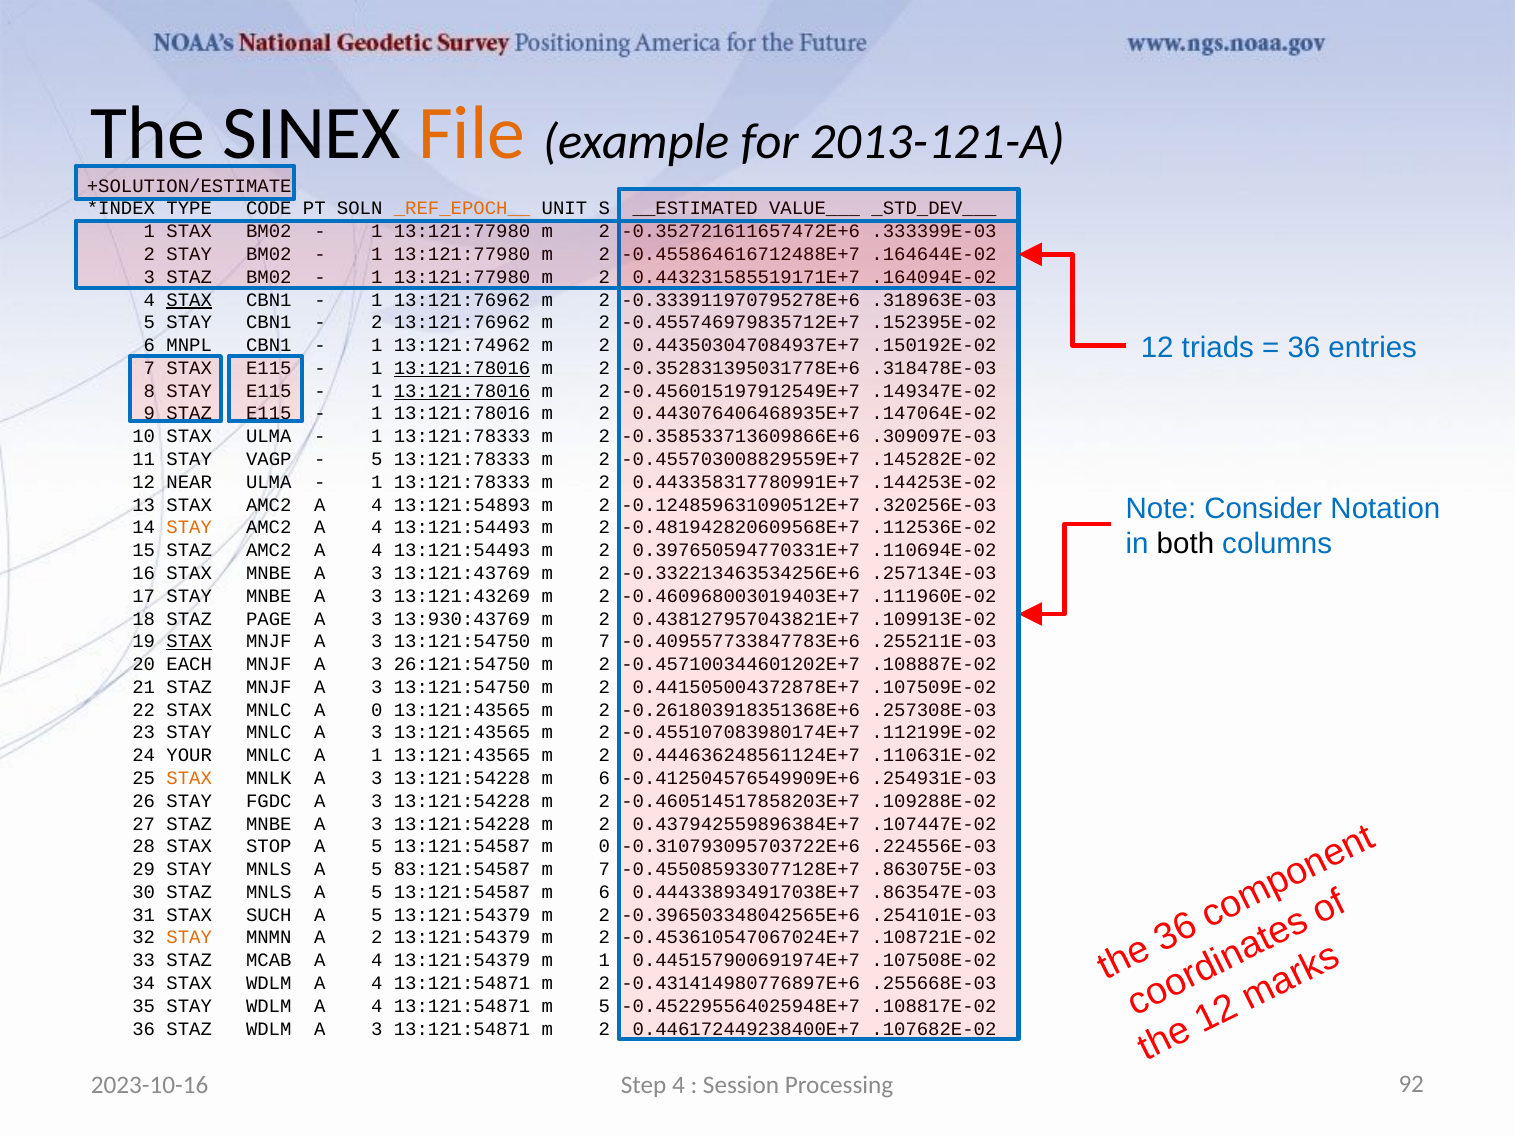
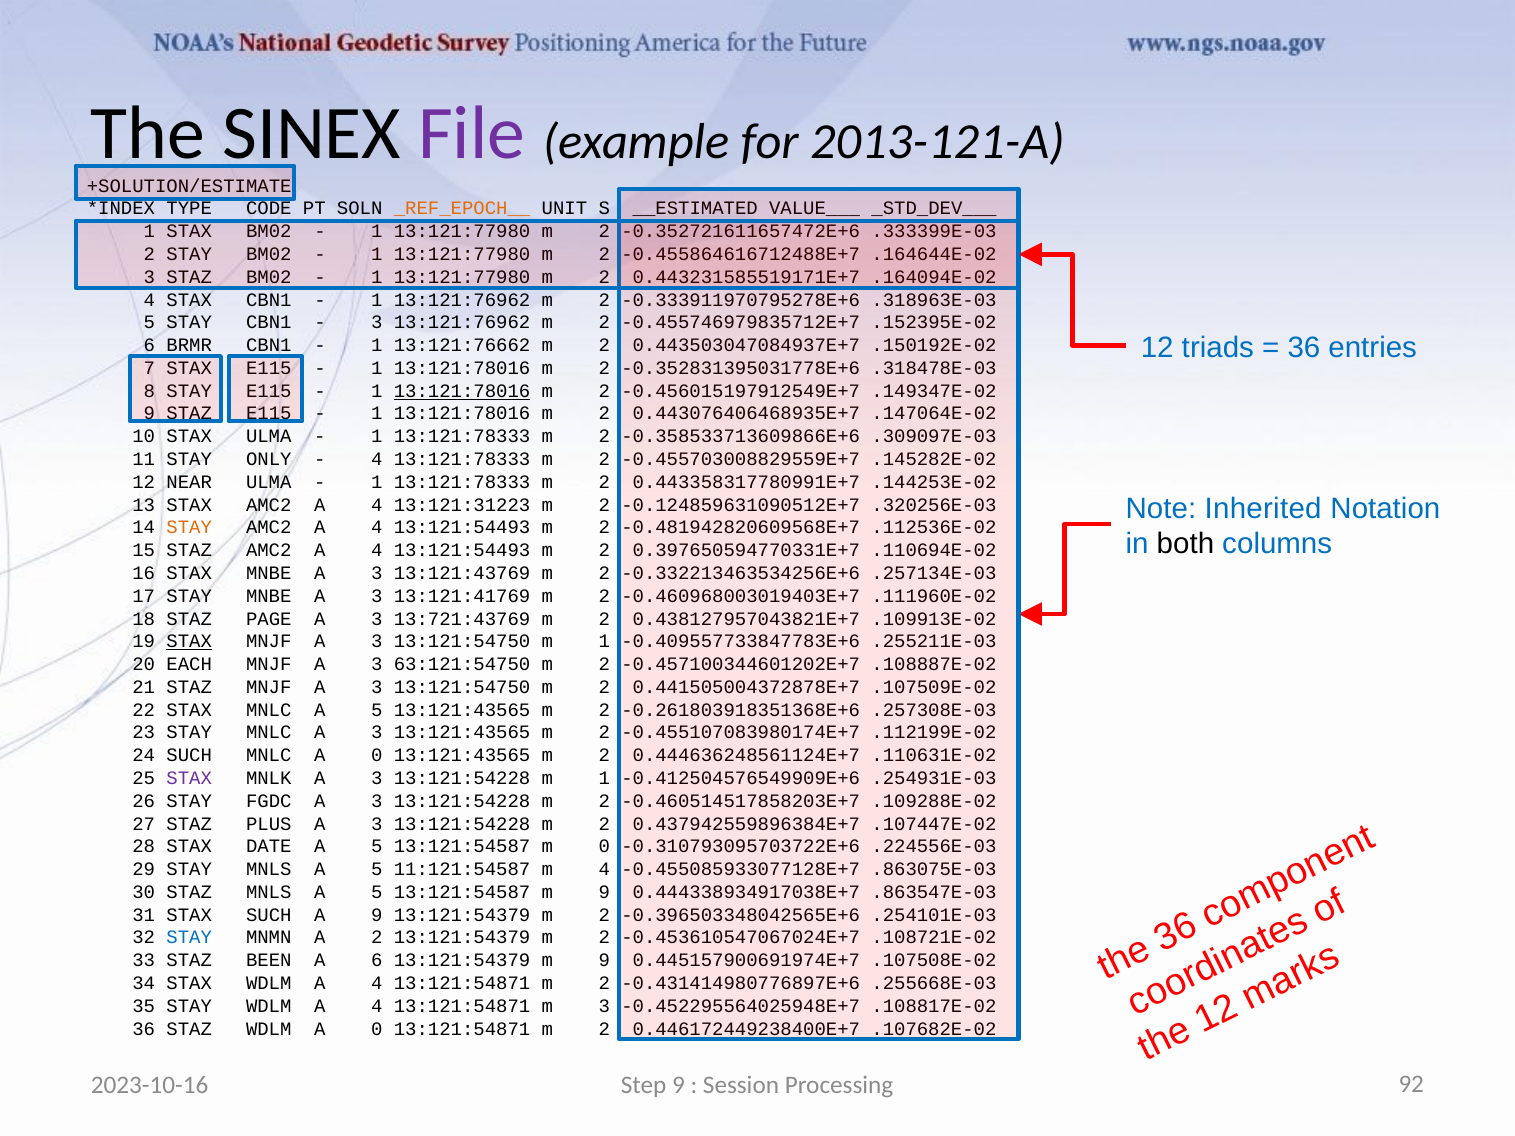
File colour: orange -> purple (472, 134)
STAX underline: present -> none (189, 300)
2: 2 -> 3 (377, 323)
MNPL: MNPL -> BRMR (189, 345)
13:121:74962: 13:121:74962 -> 13:121:76662 (462, 345)
13:121:78016 underline: present -> none (462, 368)
VAGP: VAGP -> ONLY (269, 459)
5: 5 -> 4 (377, 459)
Consider: Consider -> Inherited (1263, 509)
13:121:54893: 13:121:54893 -> 13:121:31223 (462, 505)
13:121:43269: 13:121:43269 -> 13:121:41769 (462, 596)
13:930:43769: 13:930:43769 -> 13:721:43769 (462, 619)
13:121:54750 m 7: 7 -> 1 (604, 642)
26:121:54750: 26:121:54750 -> 63:121:54750 (462, 664)
MNLC A 0: 0 -> 5 (377, 710)
24 YOUR: YOUR -> SUCH (189, 756)
MNLC A 1: 1 -> 0 (377, 756)
STAX colour: orange -> purple (189, 778)
13:121:54228 m 6: 6 -> 1 (604, 778)
STAZ MNBE: MNBE -> PLUS (269, 824)
STOP: STOP -> DATE (269, 847)
83:121:54587: 83:121:54587 -> 11:121:54587 (462, 870)
7: 7 -> 4 (604, 870)
13:121:54587 m 6: 6 -> 9 (604, 892)
5: 5 -> 9 (377, 915)
STAY colour: orange -> blue (189, 938)
MCAB: MCAB -> BEEN (269, 961)
4: 4 -> 6 (377, 961)
13:121:54379 m 1: 1 -> 9 (604, 961)
m 5: 5 -> 3 (604, 1006)
WDLM A 3: 3 -> 0 (377, 1029)
Step 4: 4 -> 9 (678, 1085)
